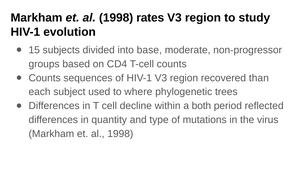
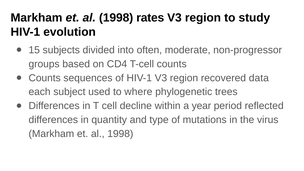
base: base -> often (149, 50)
than: than -> data (259, 78)
both: both -> year (201, 106)
